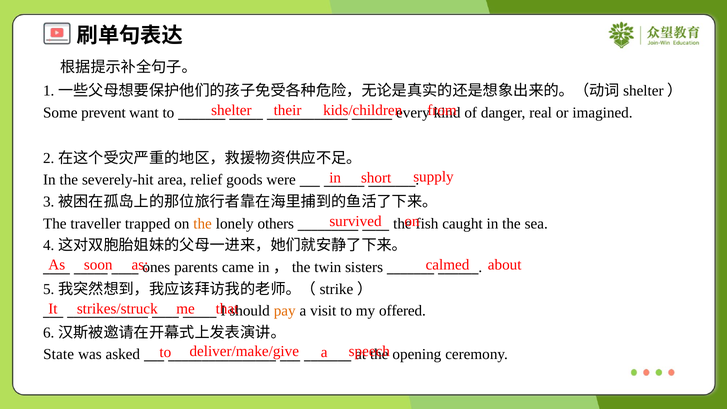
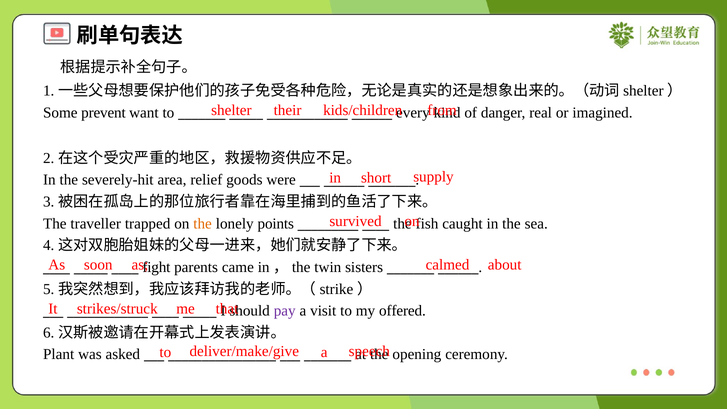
others: others -> points (276, 224)
ones: ones -> fight (156, 267)
pay colour: orange -> purple (285, 311)
State: State -> Plant (59, 354)
